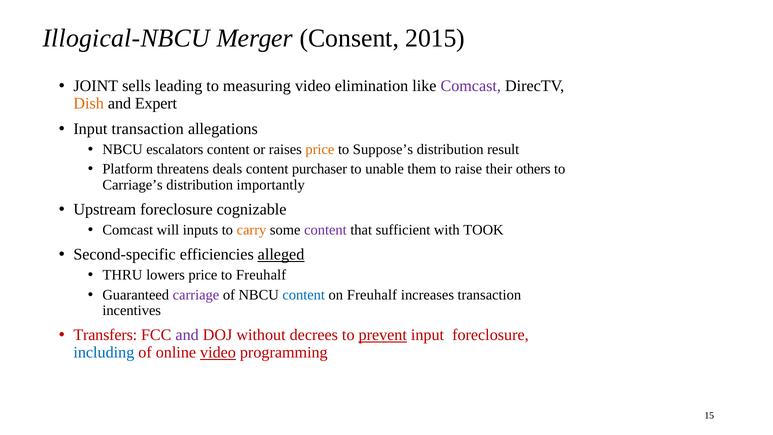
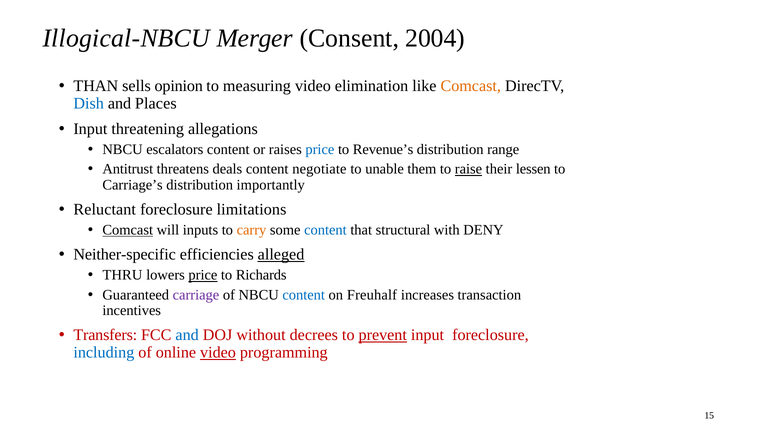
2015: 2015 -> 2004 (435, 38)
JOINT: JOINT -> THAN (96, 86)
leading: leading -> opinion (179, 86)
Comcast colour: purple -> orange (471, 86)
Dish colour: orange -> blue (89, 103)
Expert: Expert -> Places (156, 103)
Input transaction: transaction -> threatening (148, 129)
price colour: orange -> blue (320, 149)
Suppose’s: Suppose’s -> Revenue’s (383, 149)
result: result -> range (503, 149)
Platform: Platform -> Antitrust (128, 169)
purchaser: purchaser -> negotiate (319, 169)
raise underline: none -> present (469, 169)
others: others -> lessen (533, 169)
Upstream: Upstream -> Reluctant (105, 209)
cognizable: cognizable -> limitations (252, 209)
Comcast underline: none -> present (128, 230)
content colour: purple -> blue (325, 230)
sufficient: sufficient -> structural (403, 230)
TOOK: TOOK -> DENY (483, 230)
Second-specific: Second-specific -> Neither-specific (125, 255)
price underline: none -> present (203, 275)
to Freuhalf: Freuhalf -> Richards (261, 275)
and colour: purple -> blue (187, 335)
